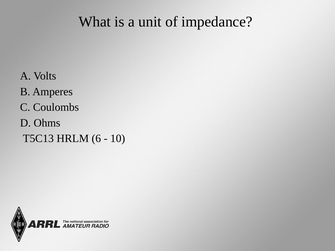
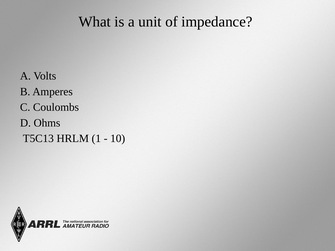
6: 6 -> 1 (96, 139)
